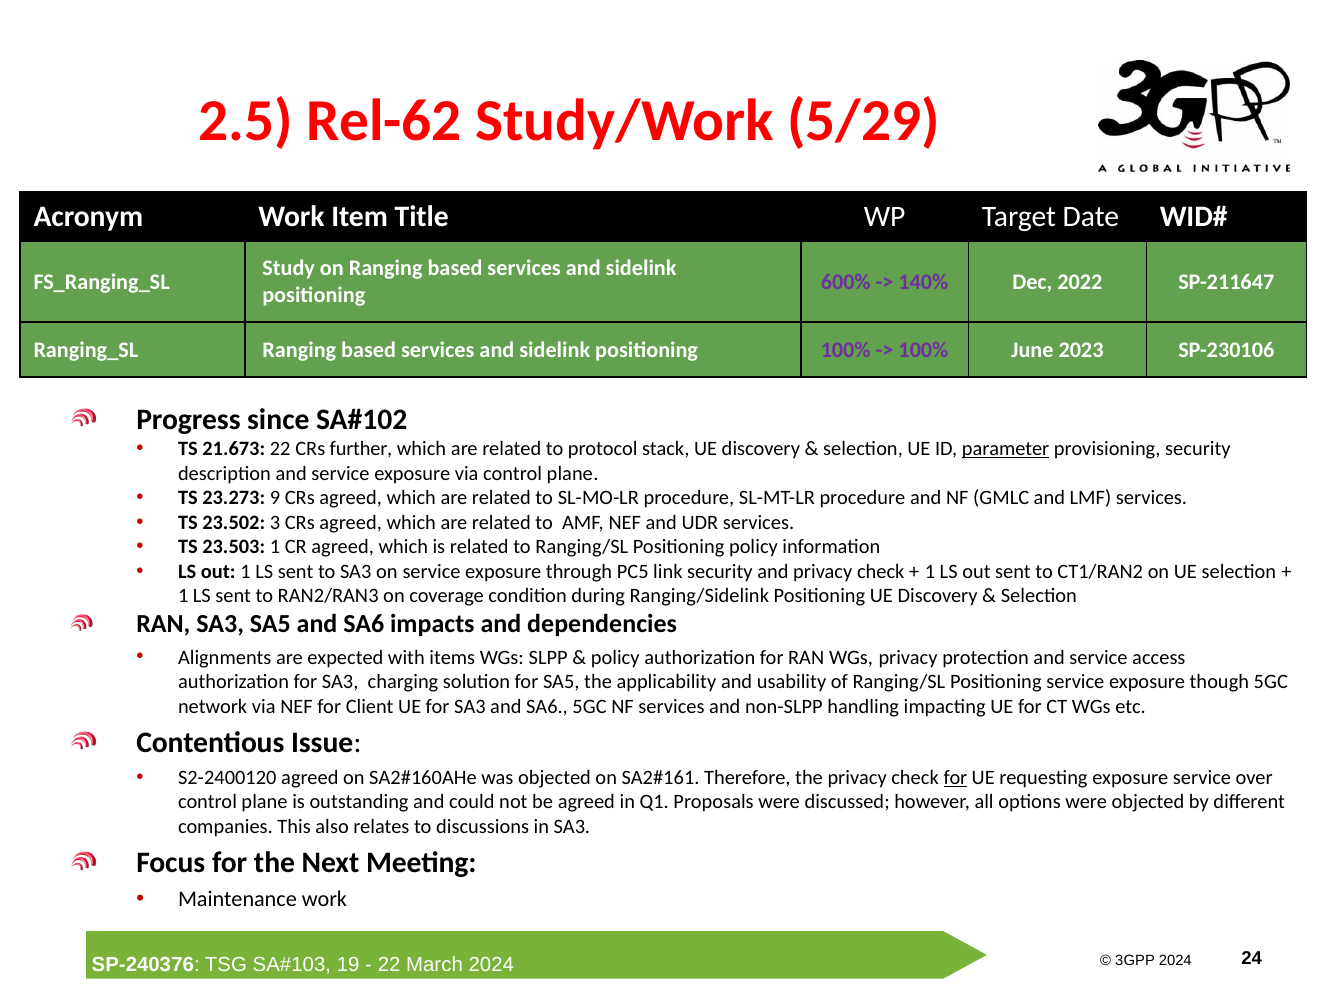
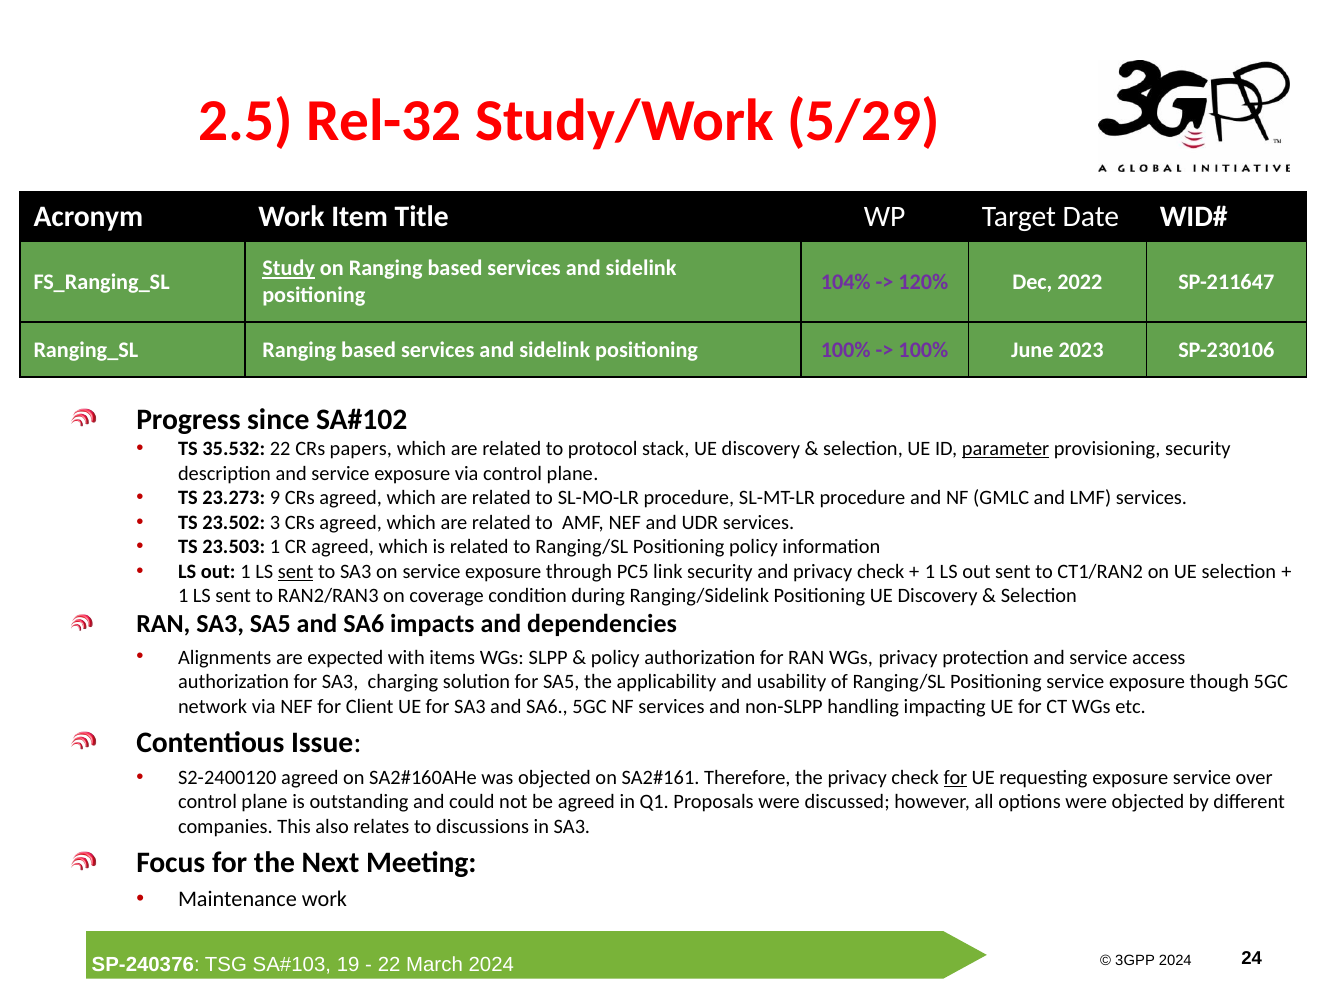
Rel-62: Rel-62 -> Rel-32 (384, 121)
Study underline: none -> present (289, 268)
600%: 600% -> 104% (846, 282)
140%: 140% -> 120% (923, 282)
21.673: 21.673 -> 35.532 (234, 449)
further: further -> papers (361, 449)
sent underline: none -> present (296, 571)
